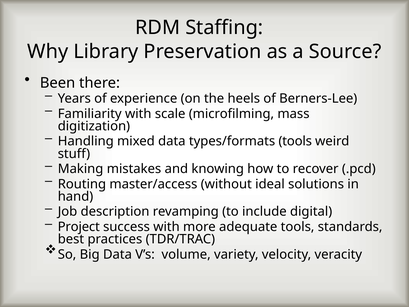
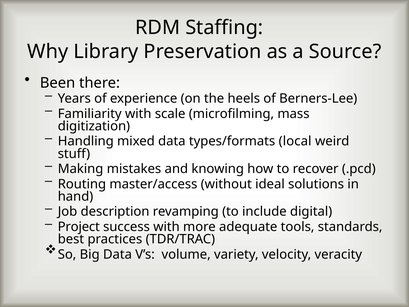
types/formats tools: tools -> local (295, 141)
